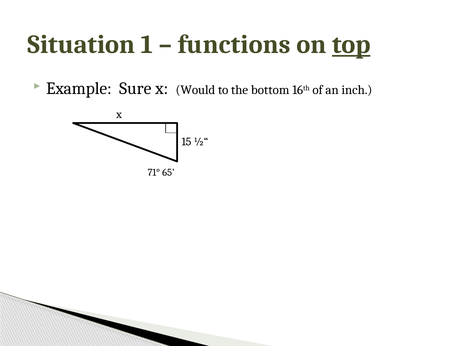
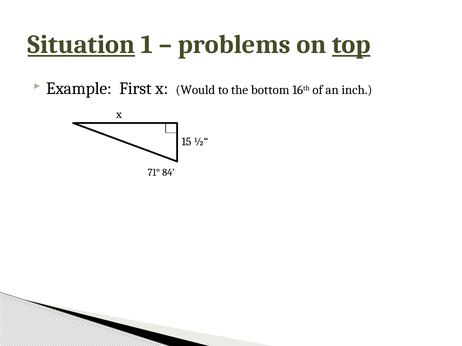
Situation underline: none -> present (81, 45)
functions: functions -> problems (234, 45)
Sure: Sure -> First (135, 89)
65: 65 -> 84 (168, 173)
